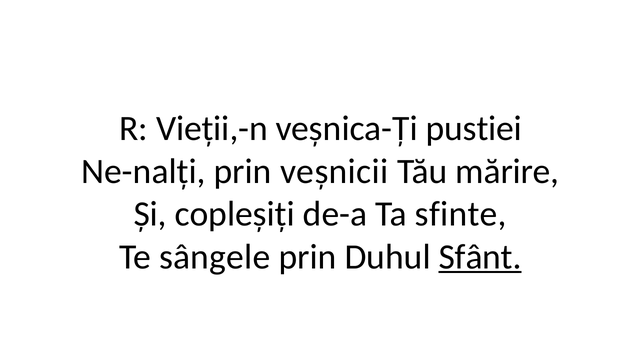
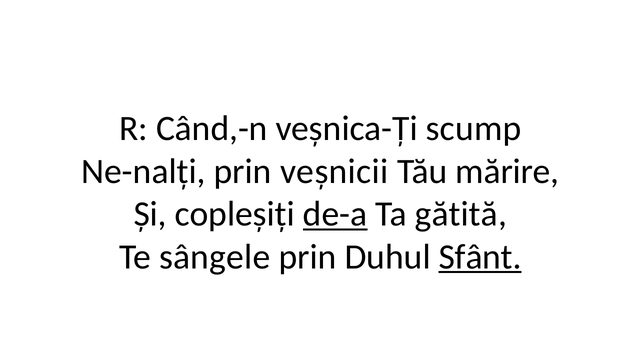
Vieții,-n: Vieții,-n -> Când,-n (212, 128)
pustiei: pustiei -> scump (474, 128)
de-a underline: none -> present (335, 214)
sfinte: sfinte -> gătită (461, 214)
